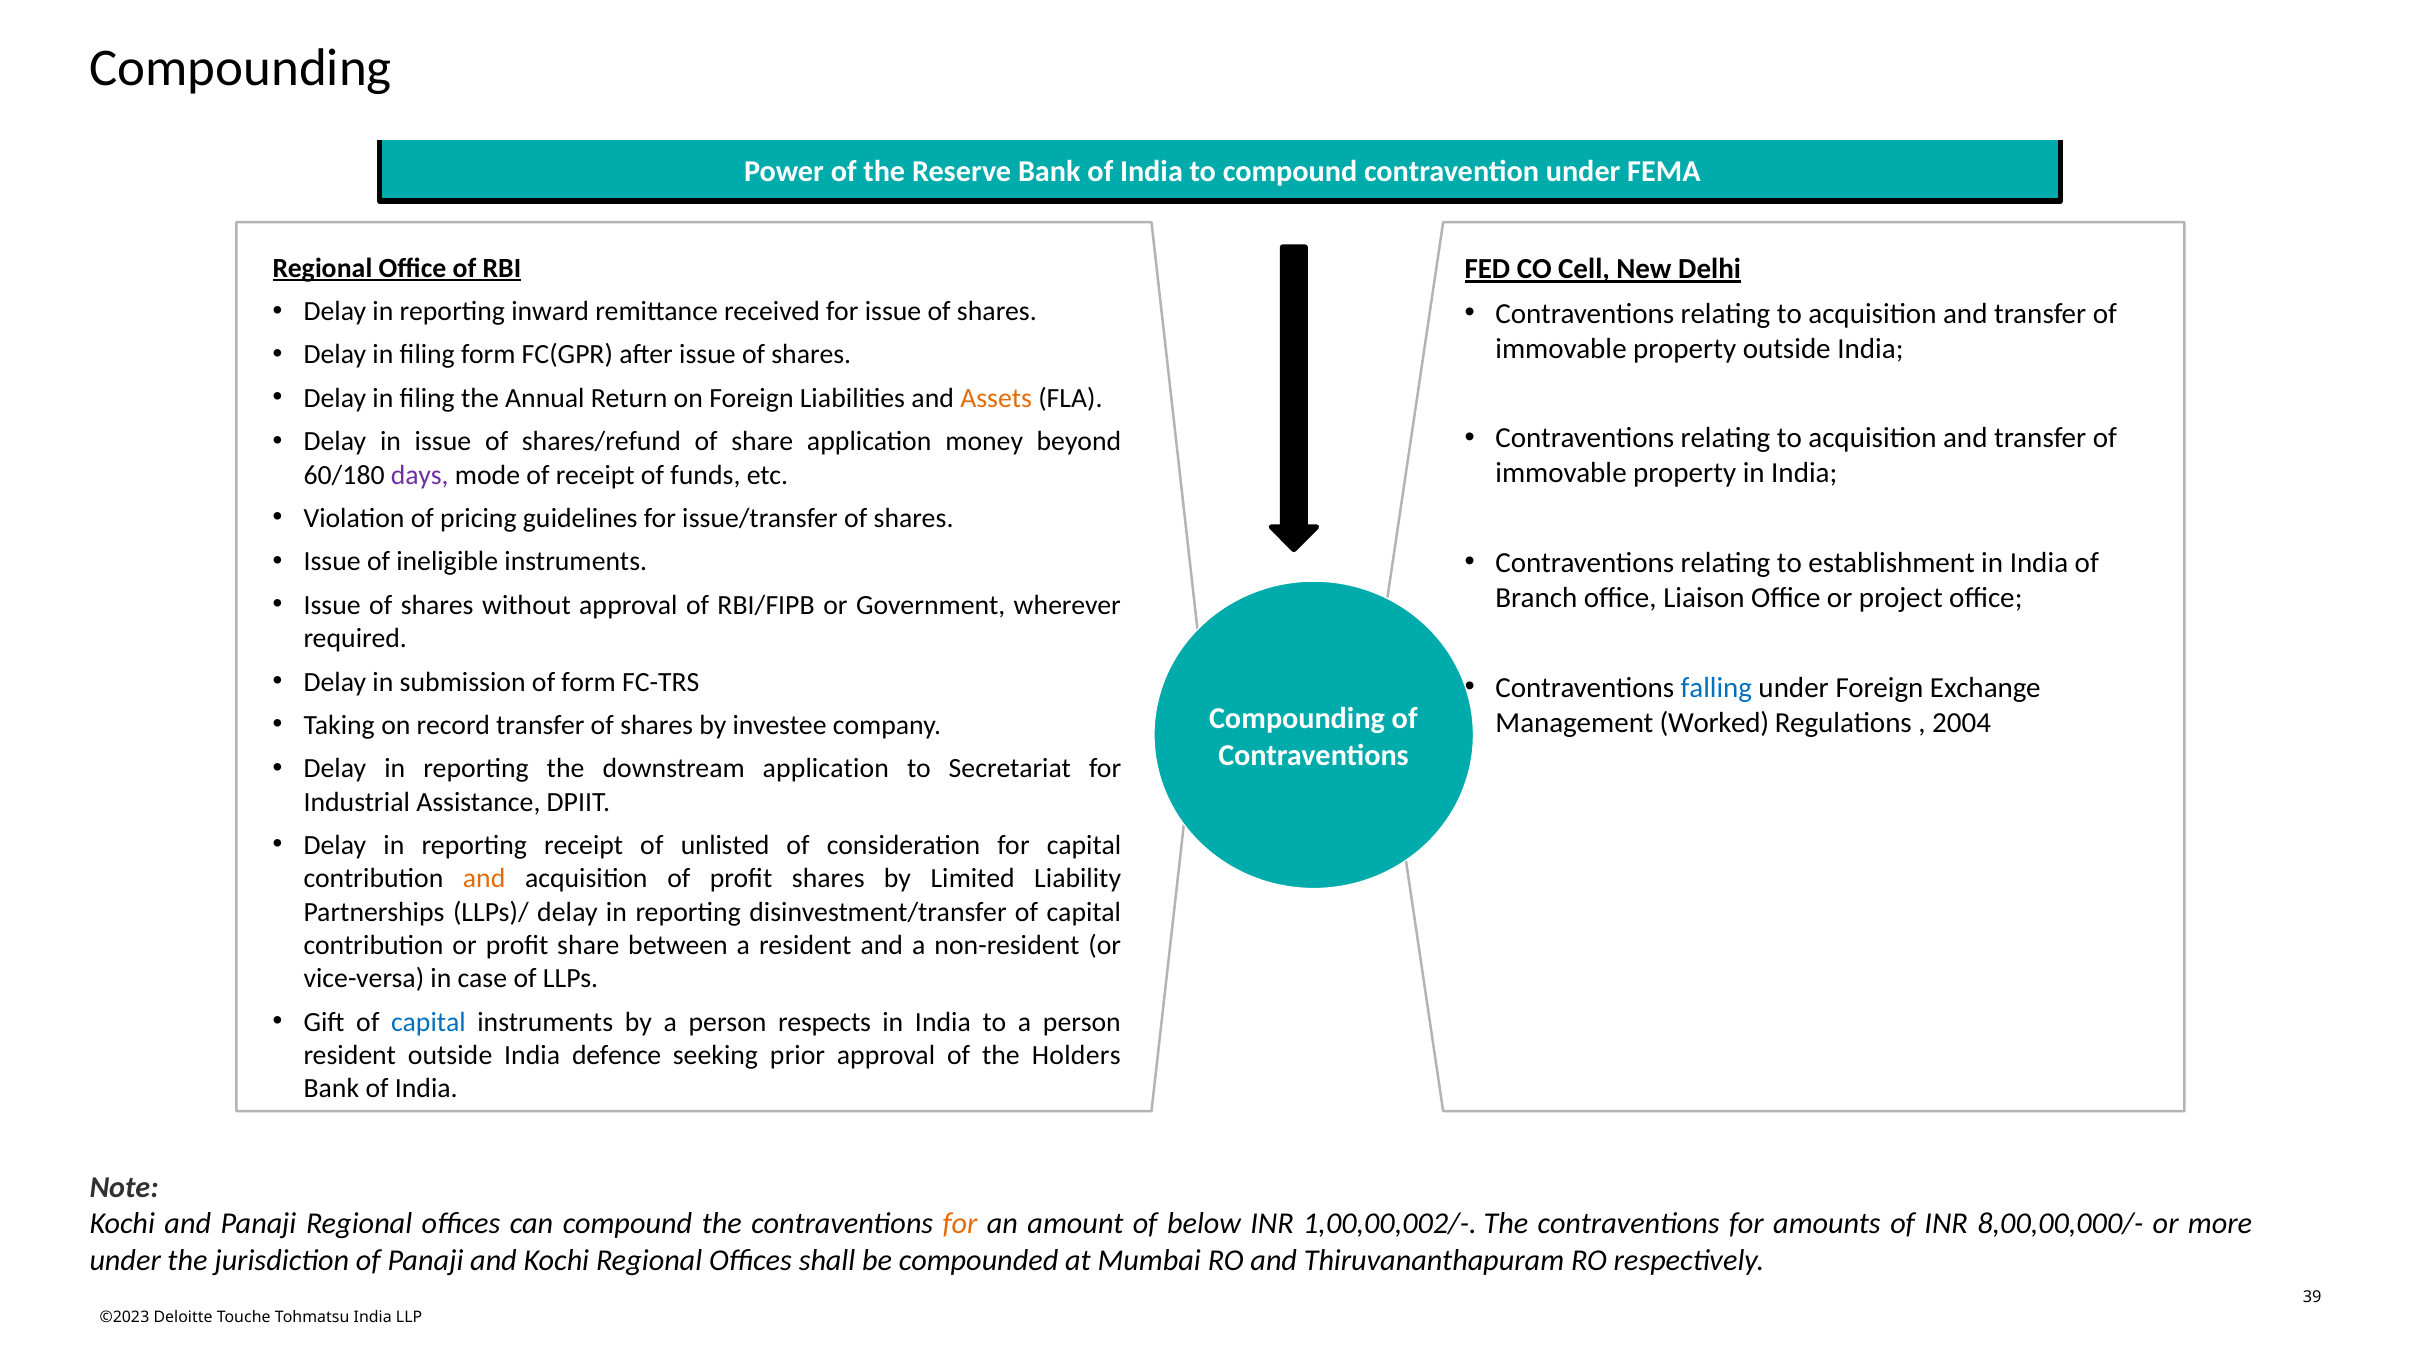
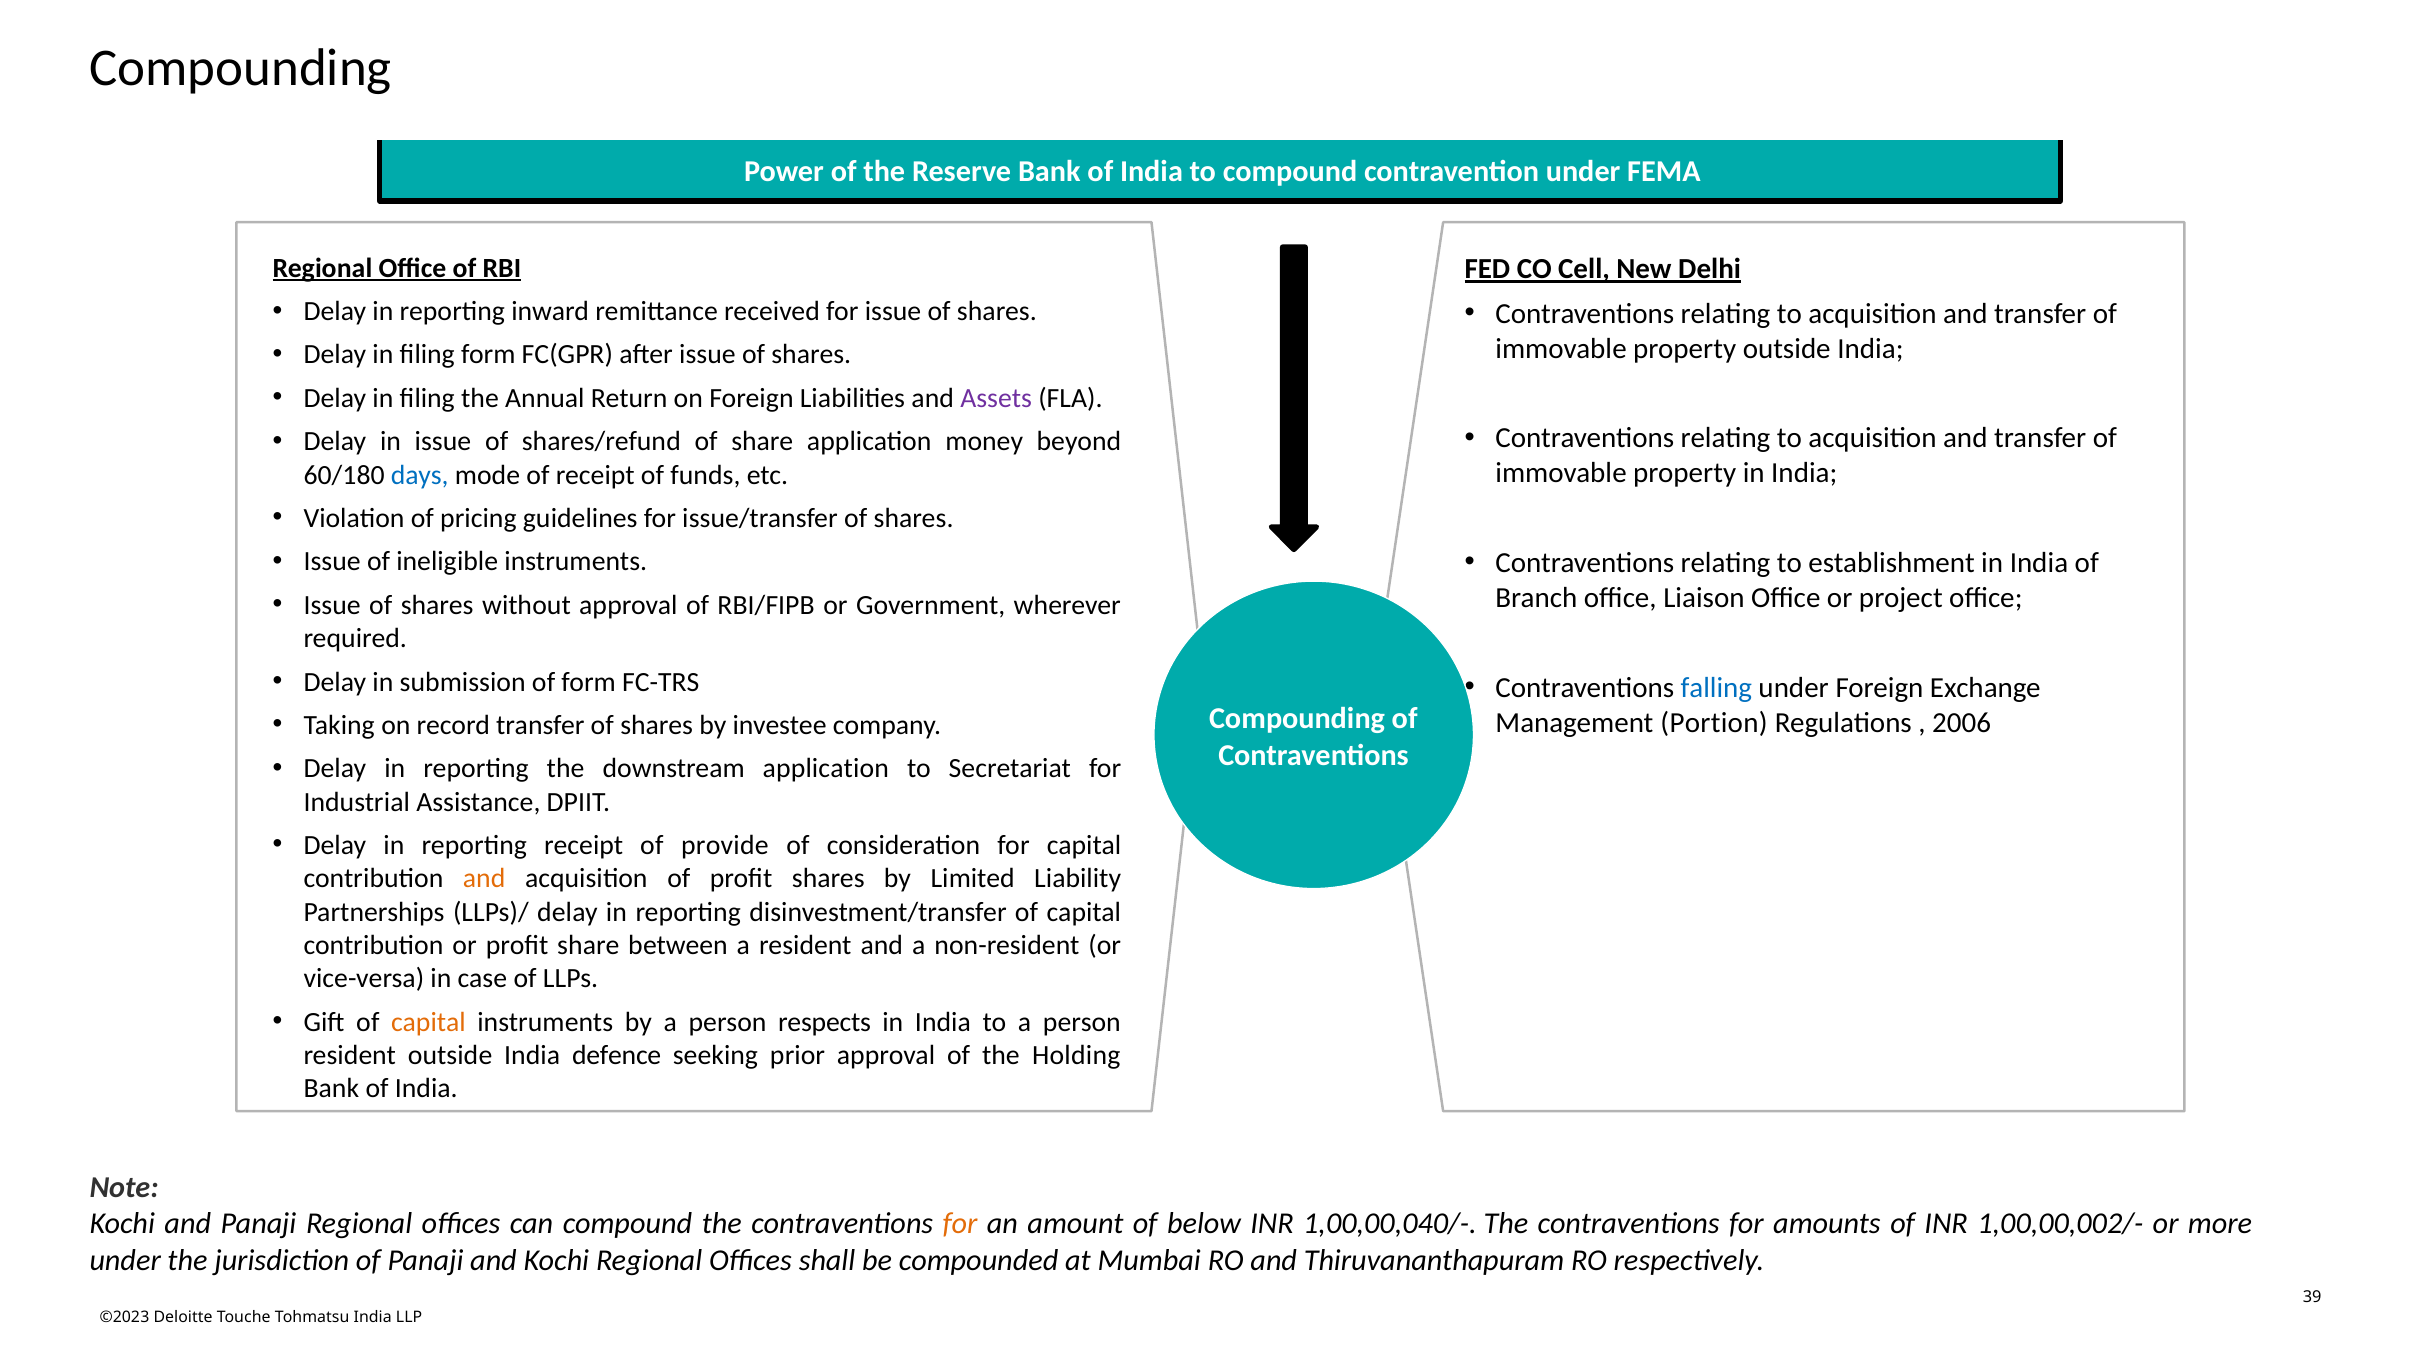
Assets colour: orange -> purple (996, 398)
days colour: purple -> blue (420, 475)
Worked: Worked -> Portion (1714, 722)
2004: 2004 -> 2006 (1962, 722)
unlisted: unlisted -> provide (725, 845)
capital colour: blue -> orange (428, 1022)
Holders: Holders -> Holding (1076, 1055)
1,00,00,002/-: 1,00,00,002/- -> 1,00,00,040/- (1390, 1224)
8,00,00,000/-: 8,00,00,000/- -> 1,00,00,002/- (2060, 1224)
